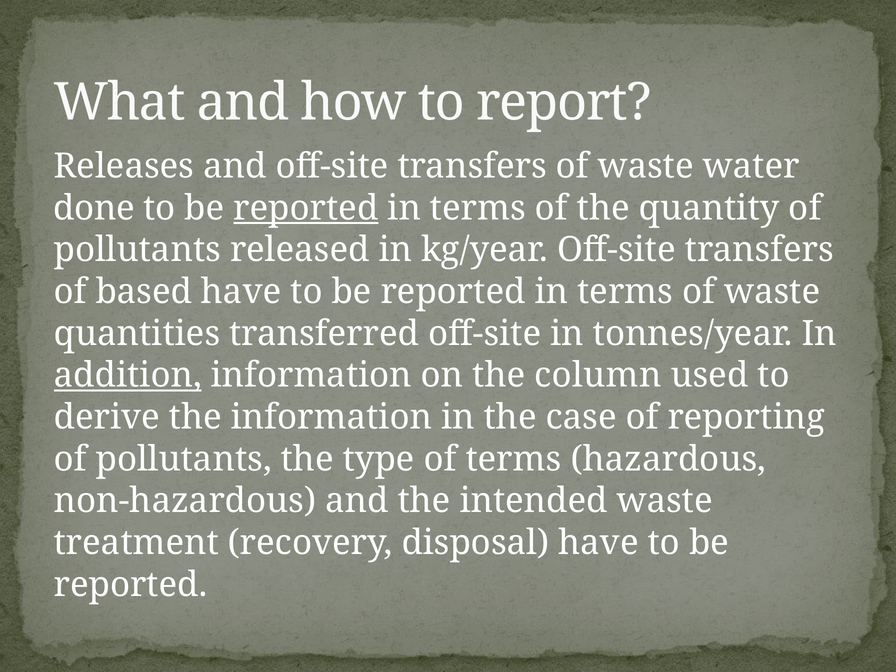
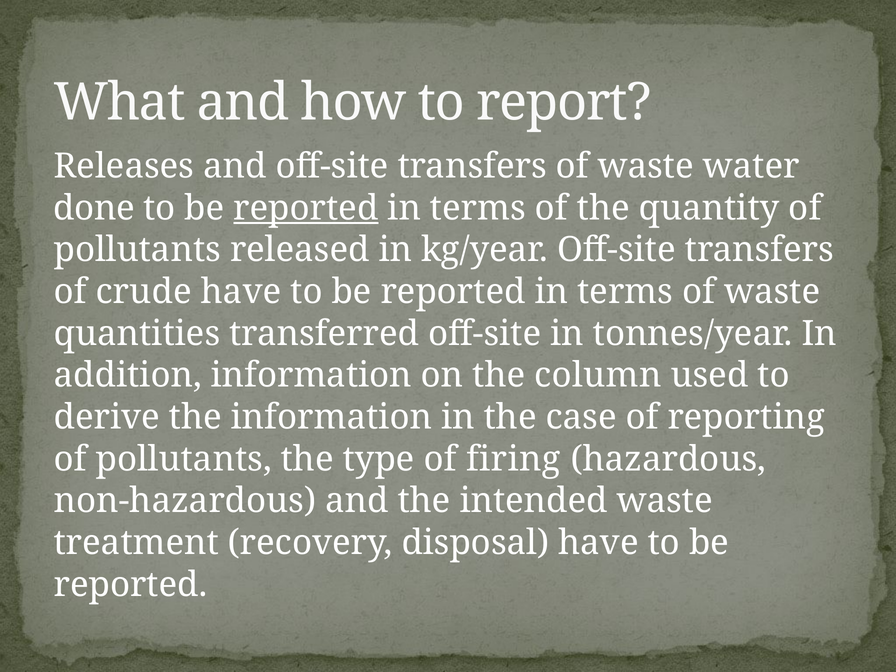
based: based -> crude (144, 292)
addition underline: present -> none (128, 375)
of terms: terms -> firing (513, 459)
